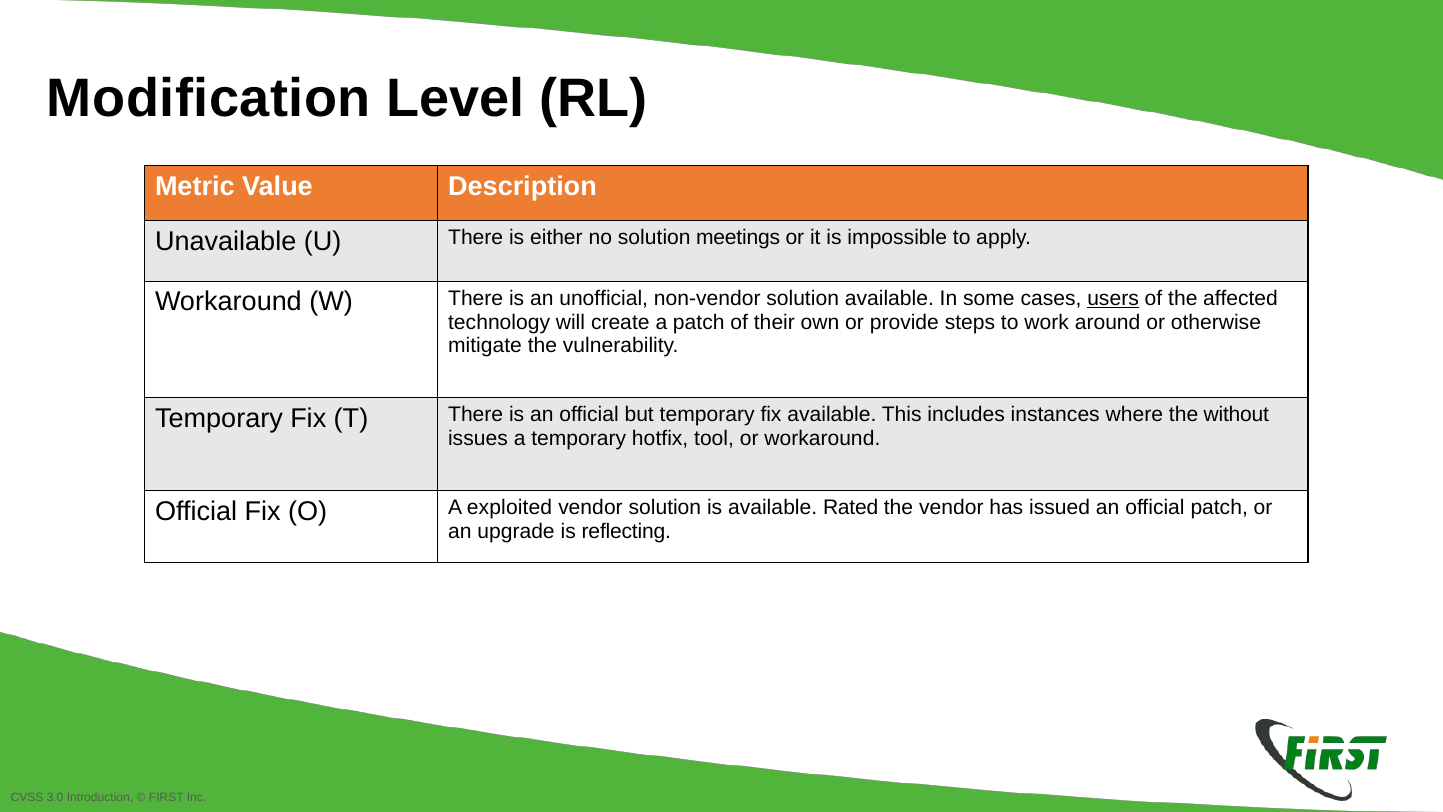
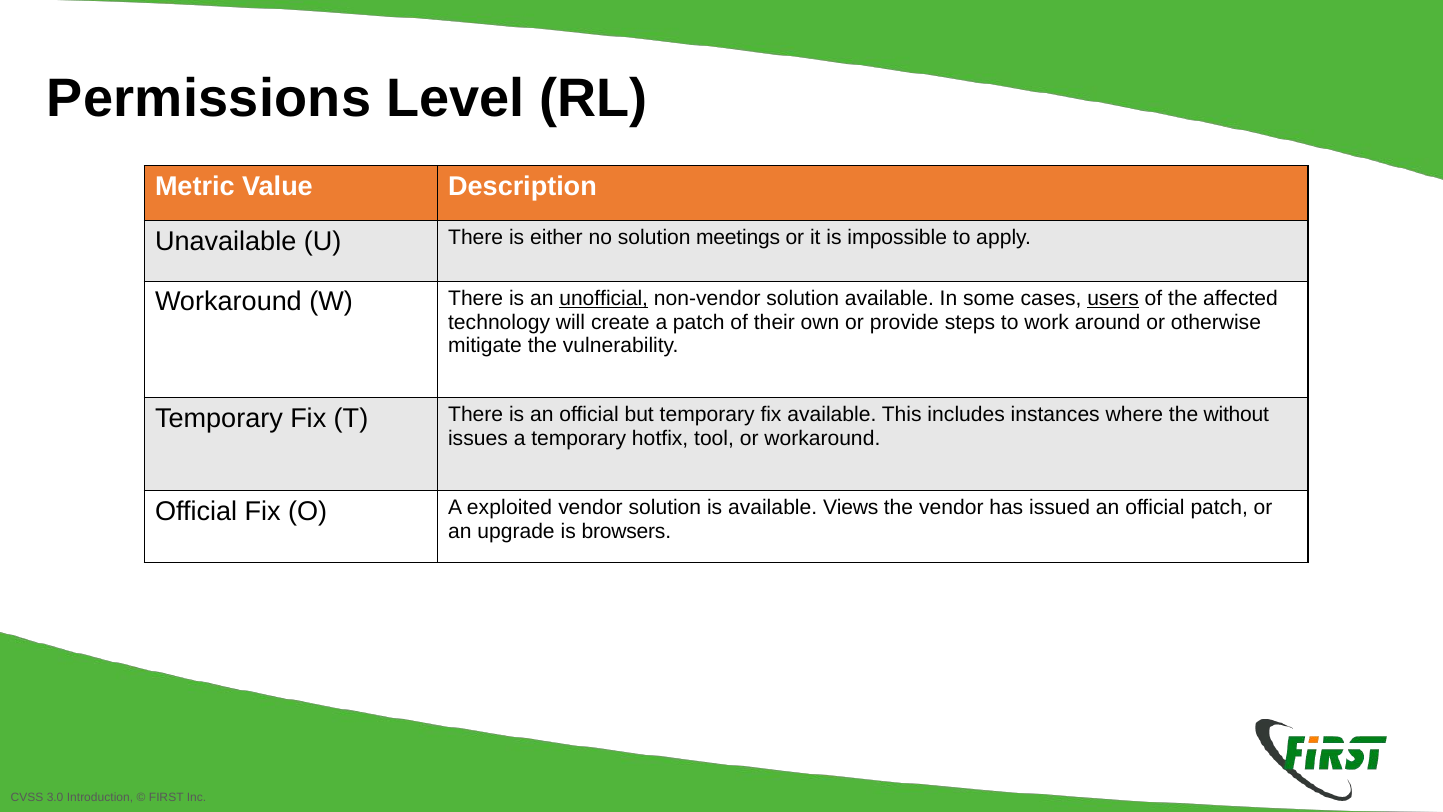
Modification: Modification -> Permissions (209, 98)
unofficial underline: none -> present (604, 298)
Rated: Rated -> Views (851, 508)
reflecting: reflecting -> browsers (626, 531)
